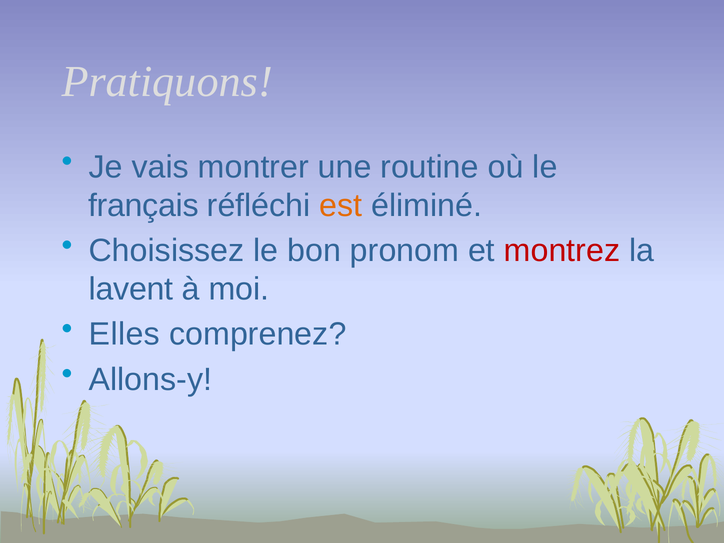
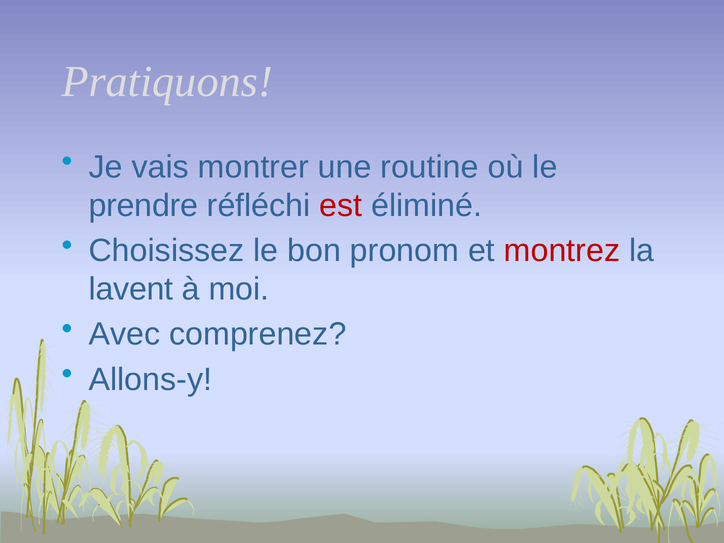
français: français -> prendre (143, 206)
est colour: orange -> red (341, 206)
Elles: Elles -> Avec (125, 334)
